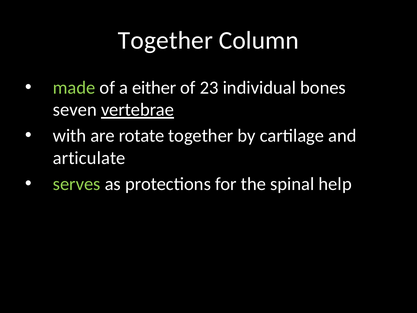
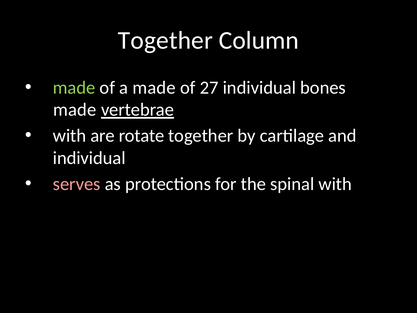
a either: either -> made (154, 87)
23: 23 -> 27 (209, 87)
seven: seven -> made (75, 110)
articulate: articulate -> individual (89, 158)
serves colour: light green -> pink (77, 184)
spinal help: help -> with (335, 184)
